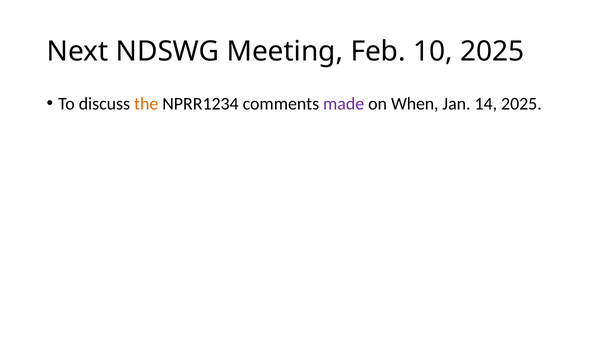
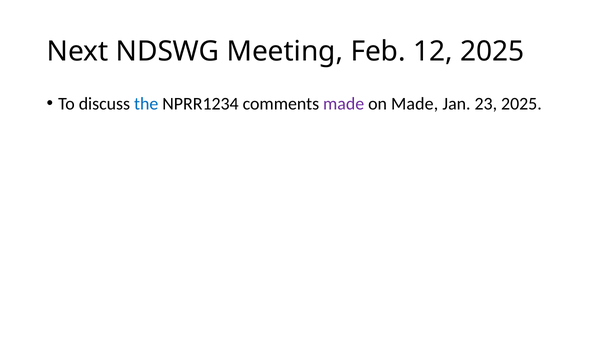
10: 10 -> 12 (433, 51)
the colour: orange -> blue (146, 104)
on When: When -> Made (415, 104)
14: 14 -> 23 (486, 104)
